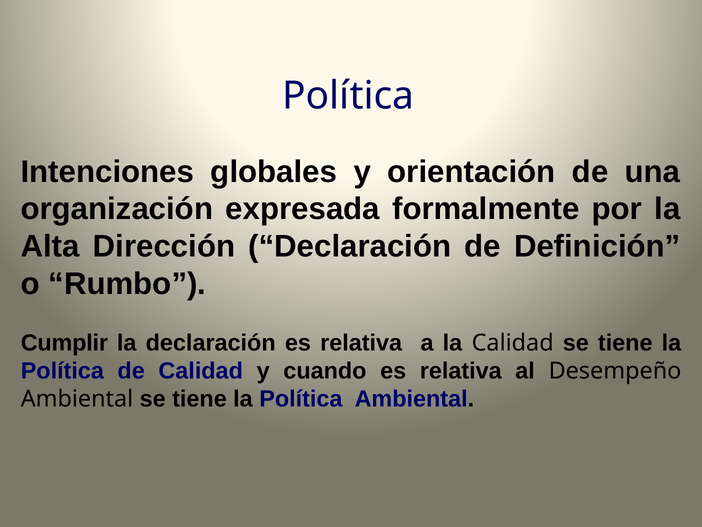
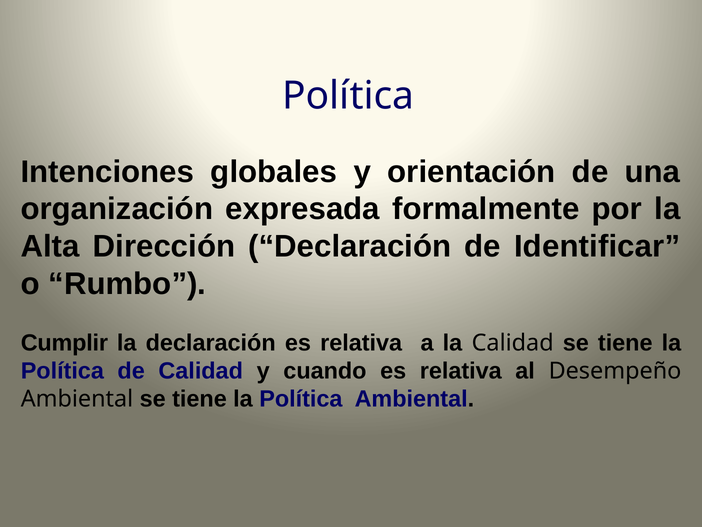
Definición: Definición -> Identificar (597, 246)
